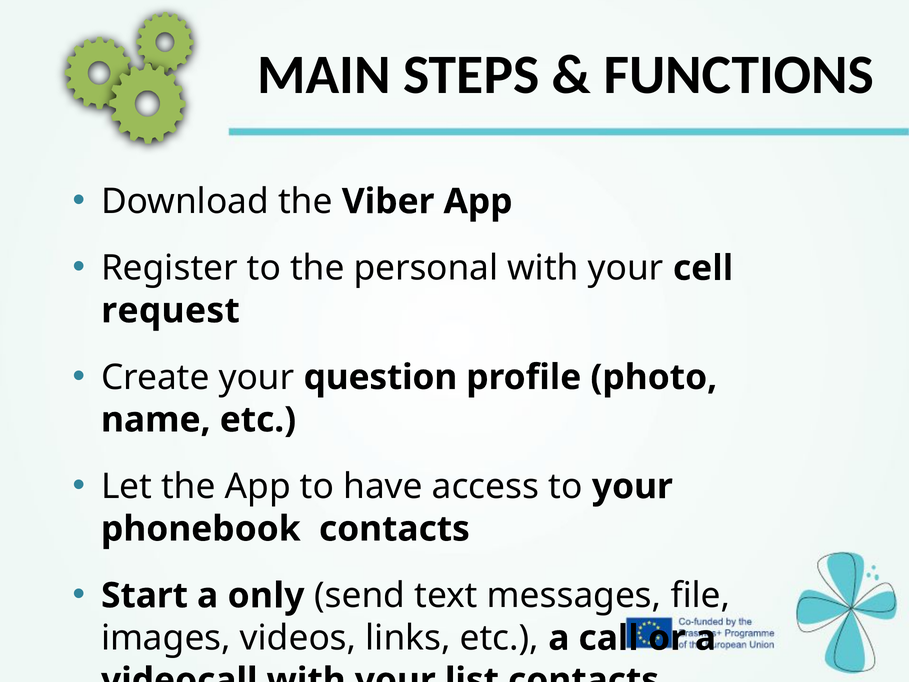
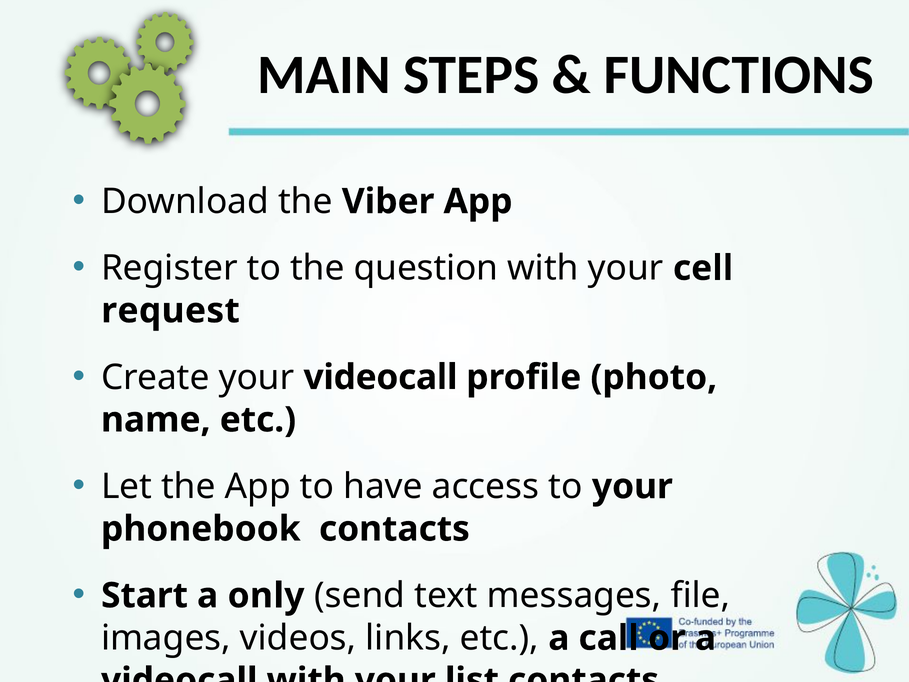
personal: personal -> question (426, 268)
your question: question -> videocall (381, 377)
